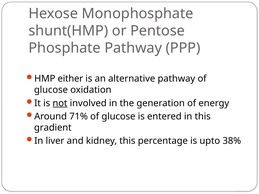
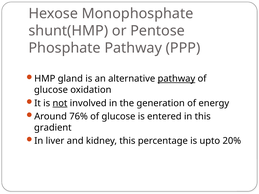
either: either -> gland (70, 79)
pathway underline: none -> present (176, 79)
71%: 71% -> 76% (79, 117)
38%: 38% -> 20% (232, 141)
